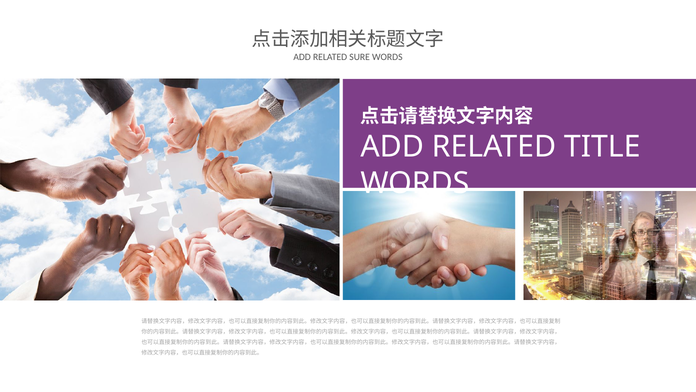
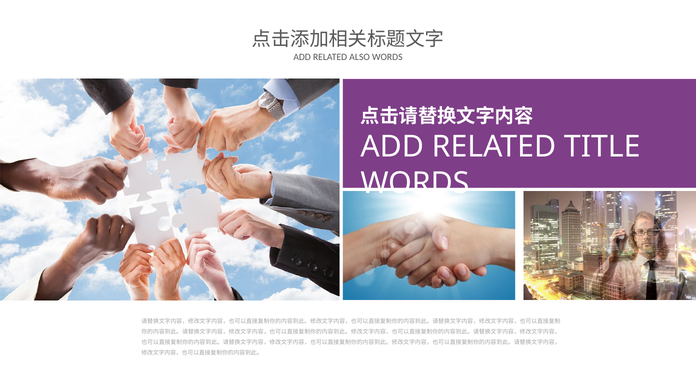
SURE: SURE -> ALSO (360, 57)
